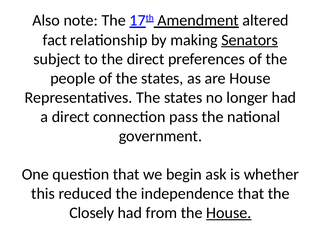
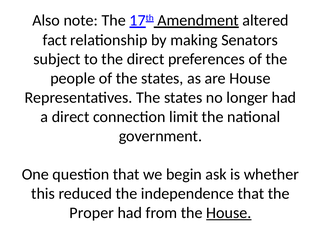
Senators underline: present -> none (250, 40)
pass: pass -> limit (184, 117)
Closely: Closely -> Proper (92, 213)
